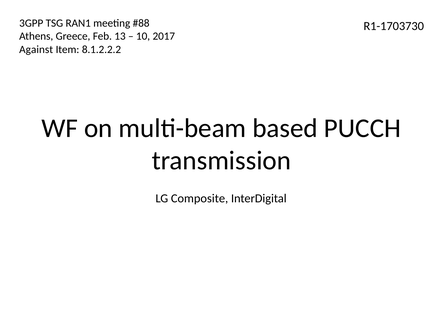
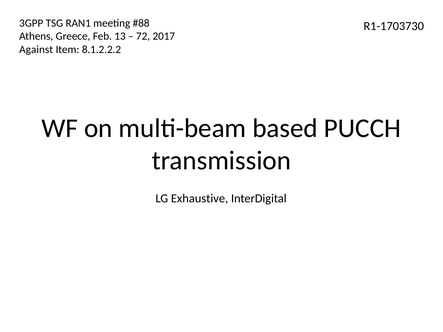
10: 10 -> 72 (143, 36)
Composite: Composite -> Exhaustive (200, 199)
